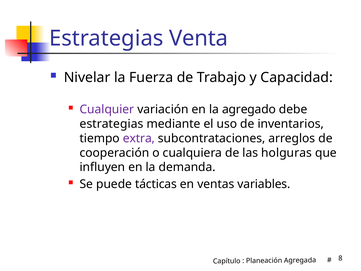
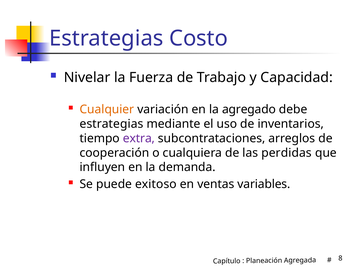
Venta: Venta -> Costo (199, 38)
Cualquier colour: purple -> orange (107, 109)
holguras: holguras -> perdidas (287, 153)
tácticas: tácticas -> exitoso (156, 184)
